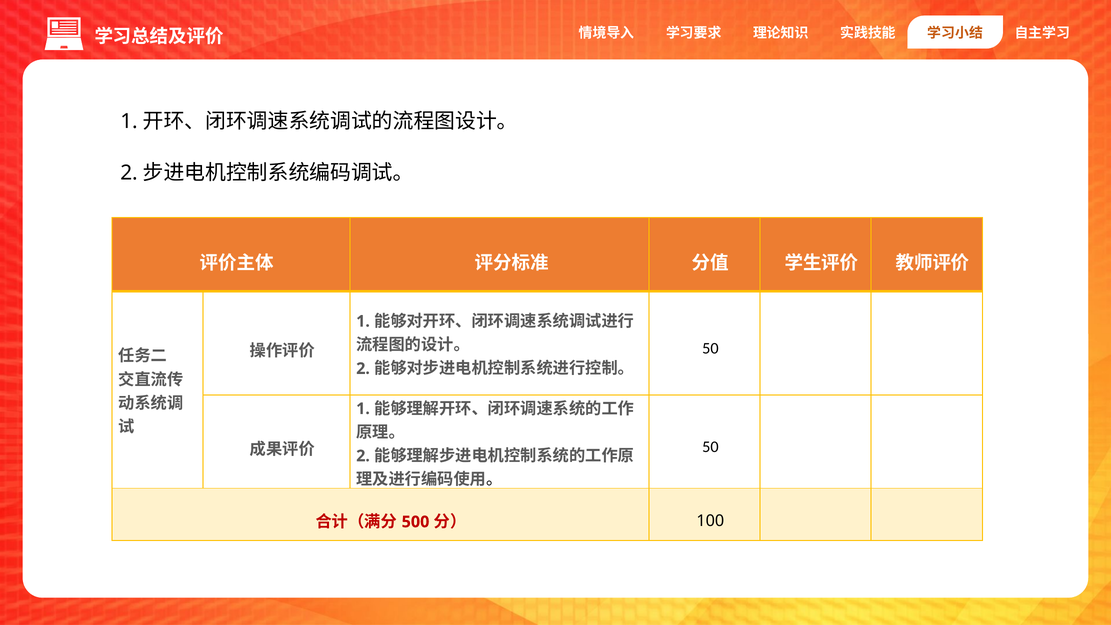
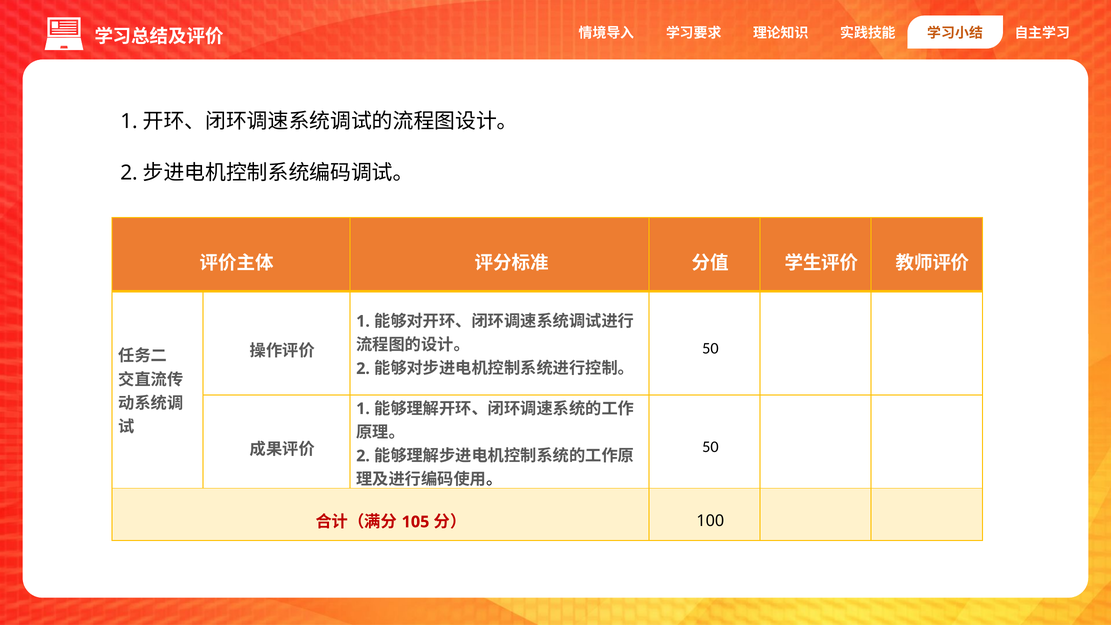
500: 500 -> 105 (416, 522)
